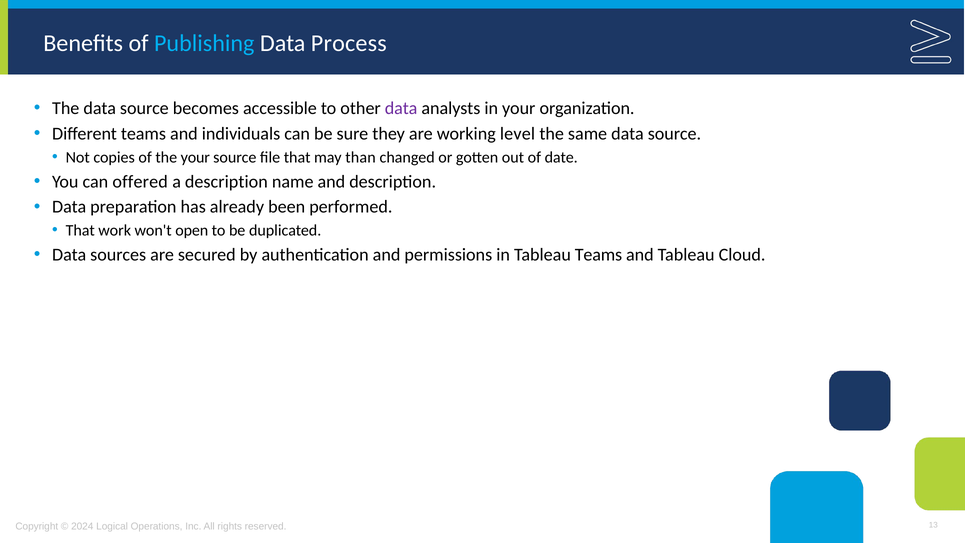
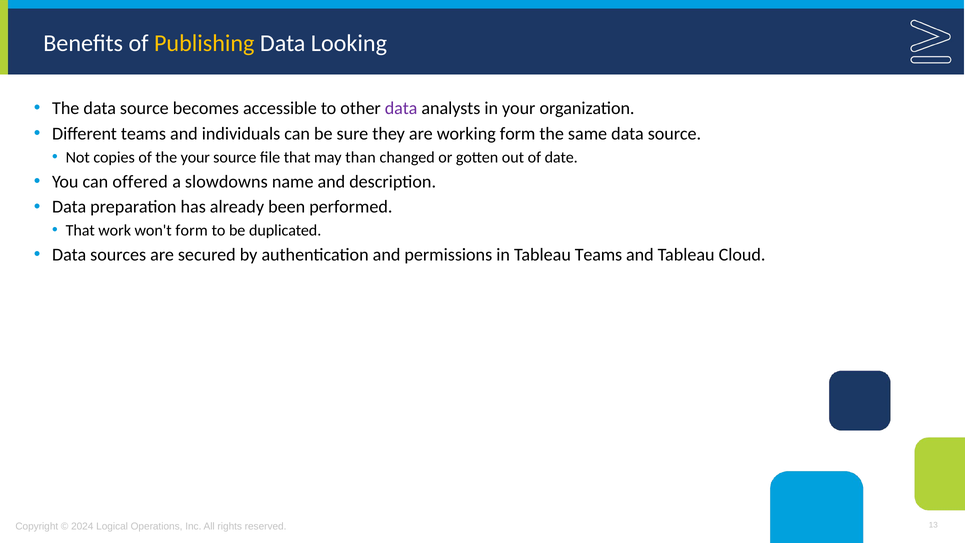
Publishing colour: light blue -> yellow (204, 43)
Process: Process -> Looking (349, 43)
working level: level -> form (518, 134)
a description: description -> slowdowns (226, 182)
won't open: open -> form (192, 231)
